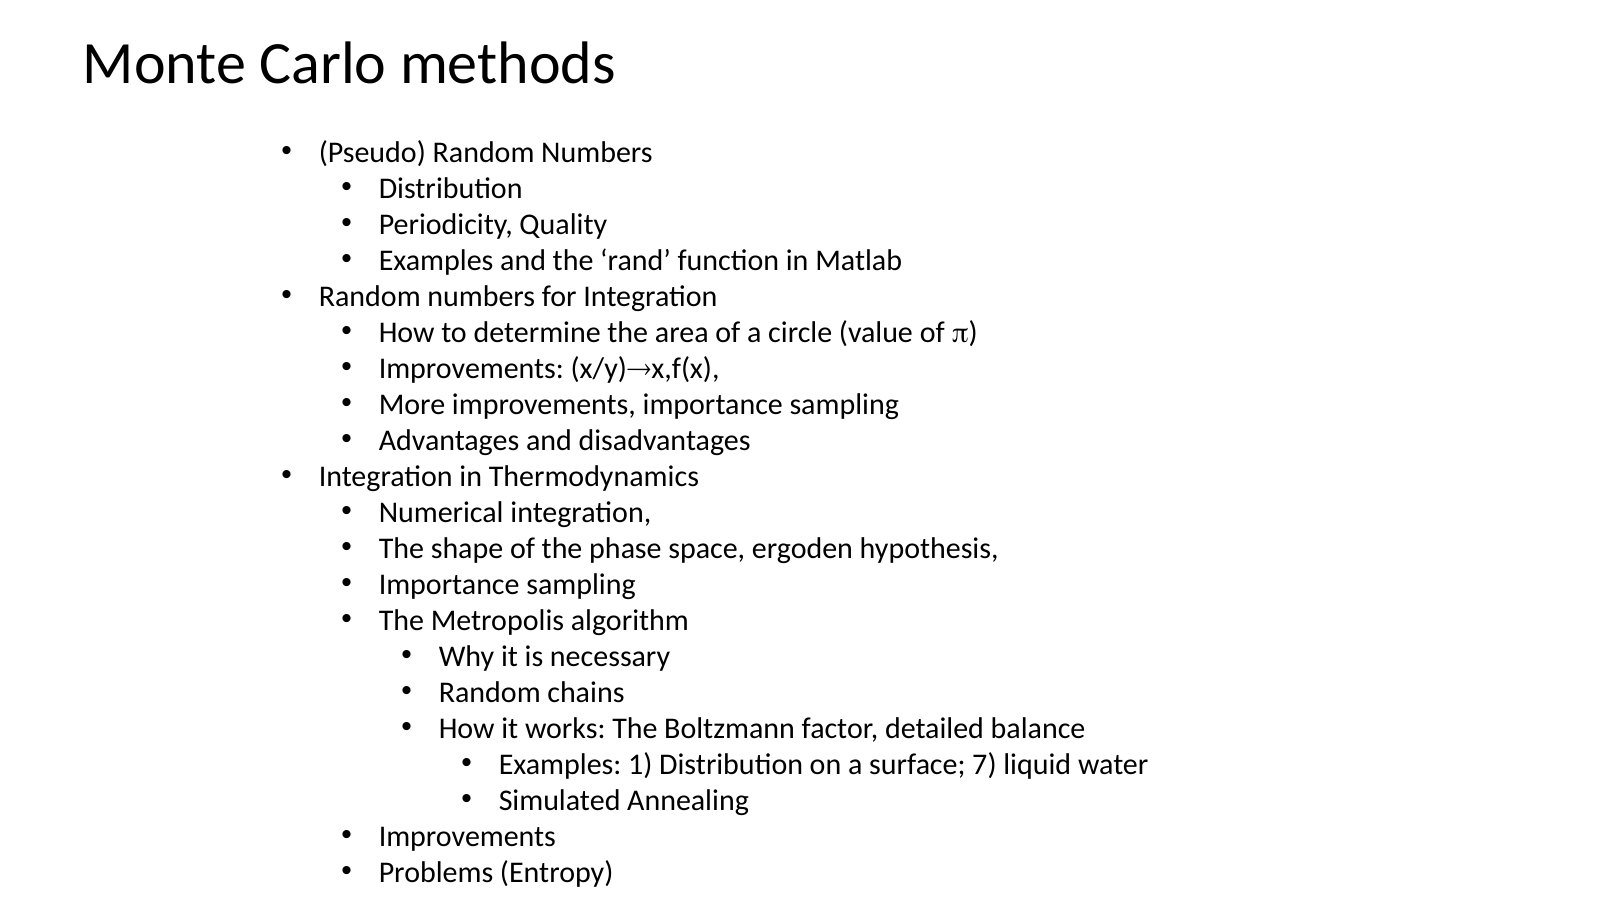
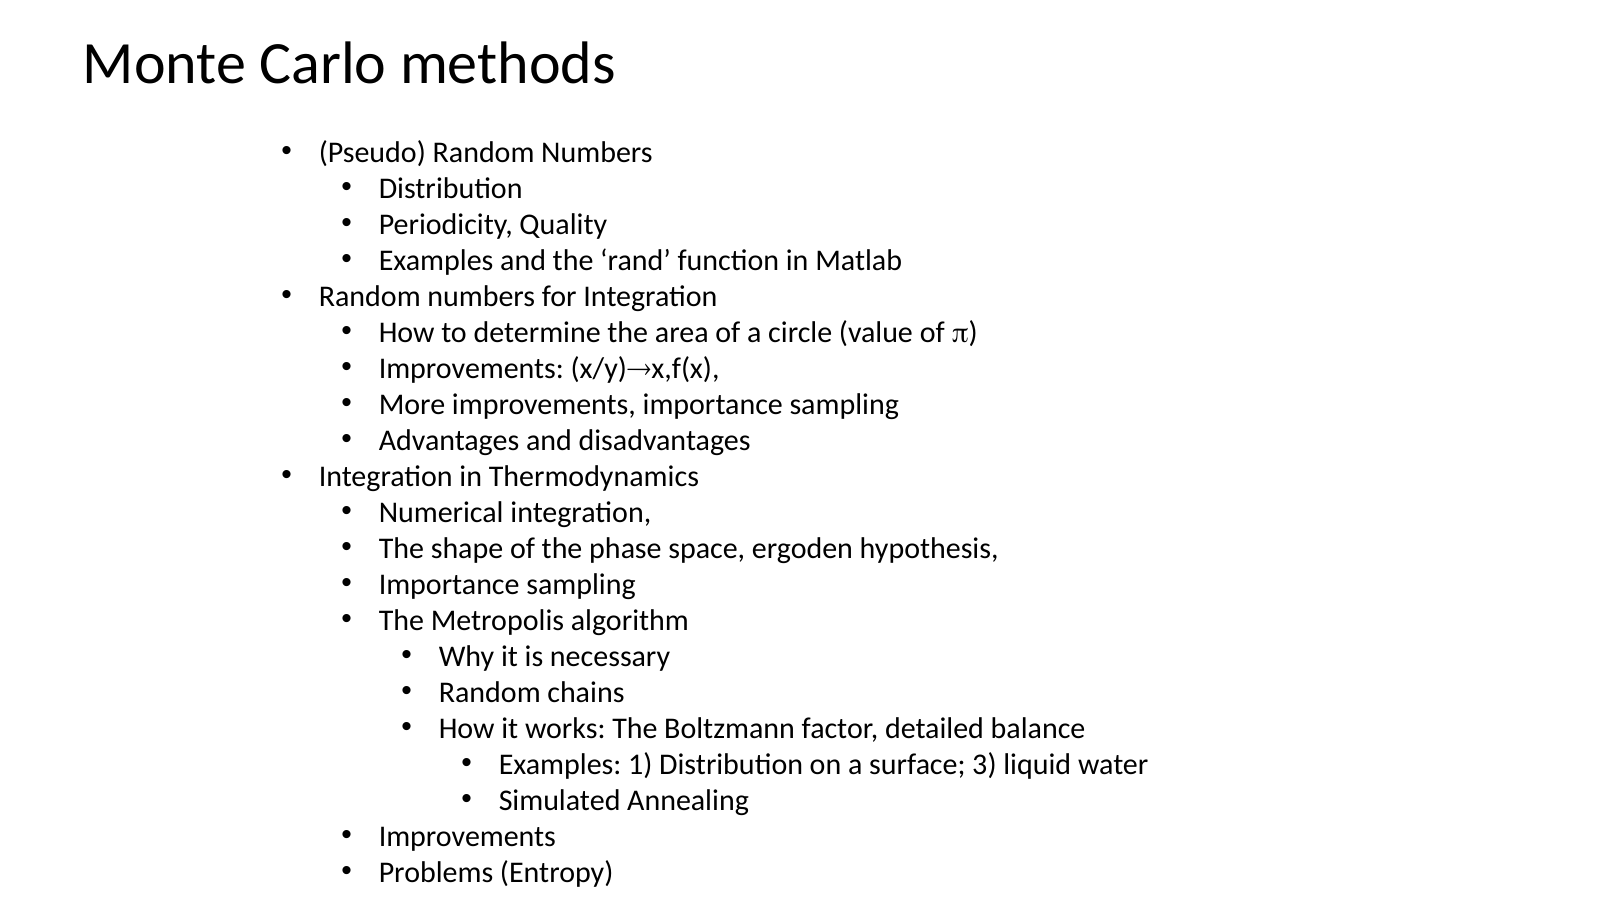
7: 7 -> 3 (984, 764)
